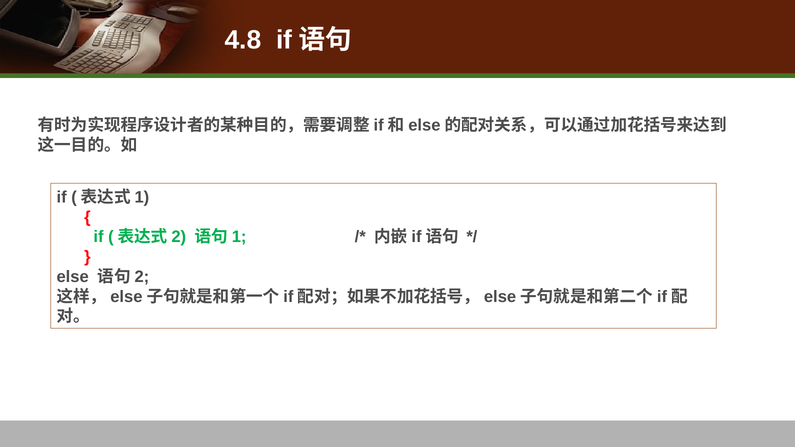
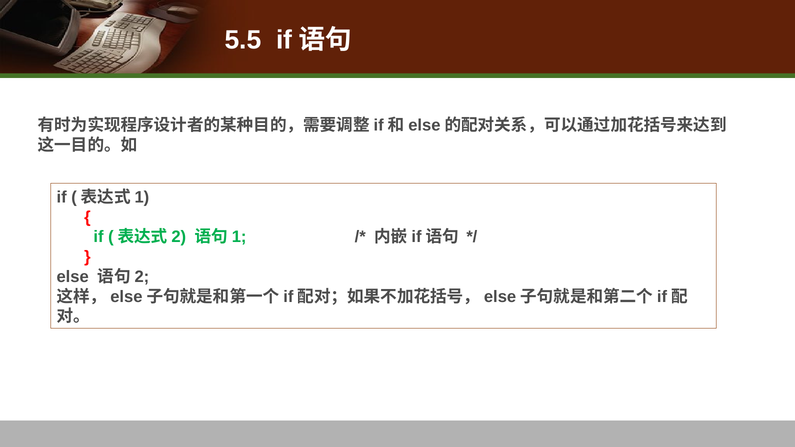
4.8: 4.8 -> 5.5 (243, 40)
